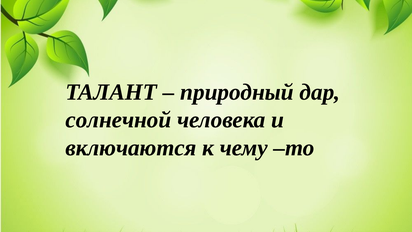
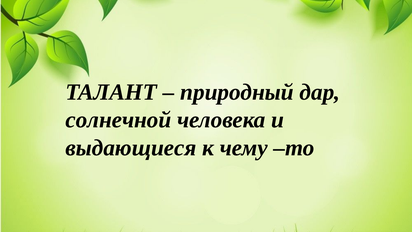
включаются: включаются -> выдающиеся (131, 148)
